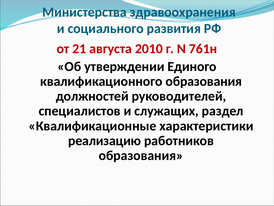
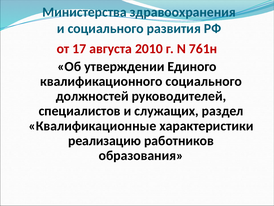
21: 21 -> 17 (79, 49)
квалификационного образования: образования -> социального (204, 81)
